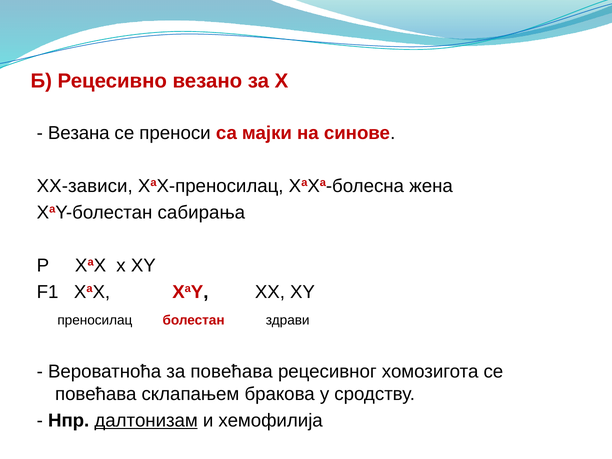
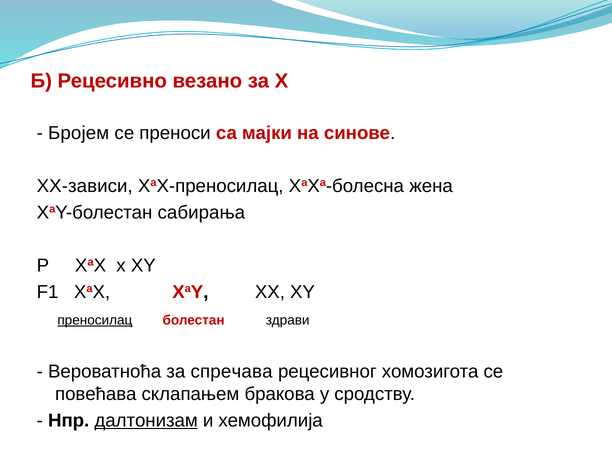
Везана: Везана -> Бројем (79, 133)
преносилац underline: none -> present (95, 320)
за повећава: повећава -> спречава (232, 371)
